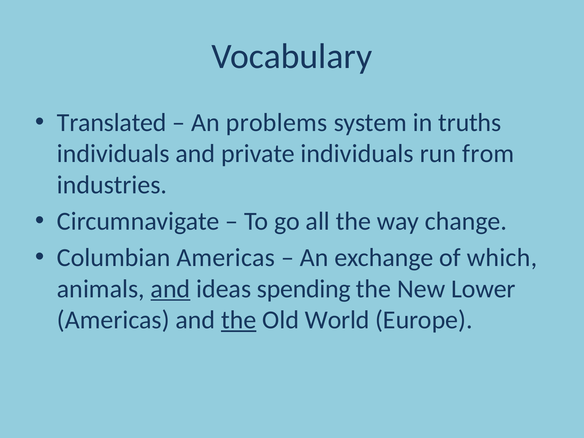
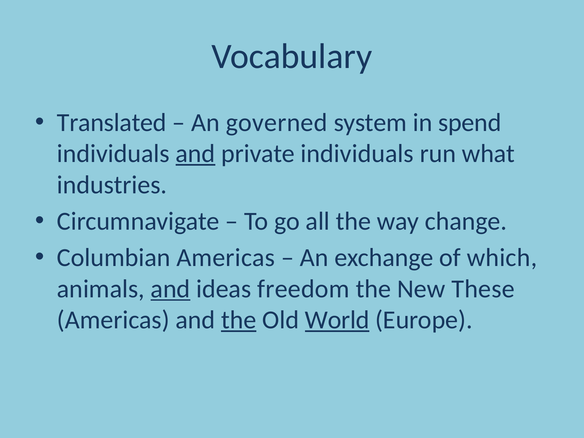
problems: problems -> governed (277, 123)
truths: truths -> spend (470, 123)
and underline: none -> present (195, 154)
from: from -> what (488, 154)
spending: spending -> freedom (303, 289)
Lower: Lower -> These (483, 289)
World underline: none -> present (337, 320)
